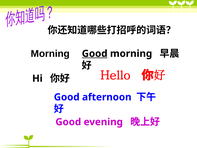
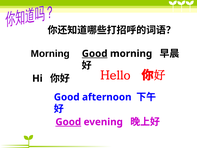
Good underline: none -> present (68, 122)
